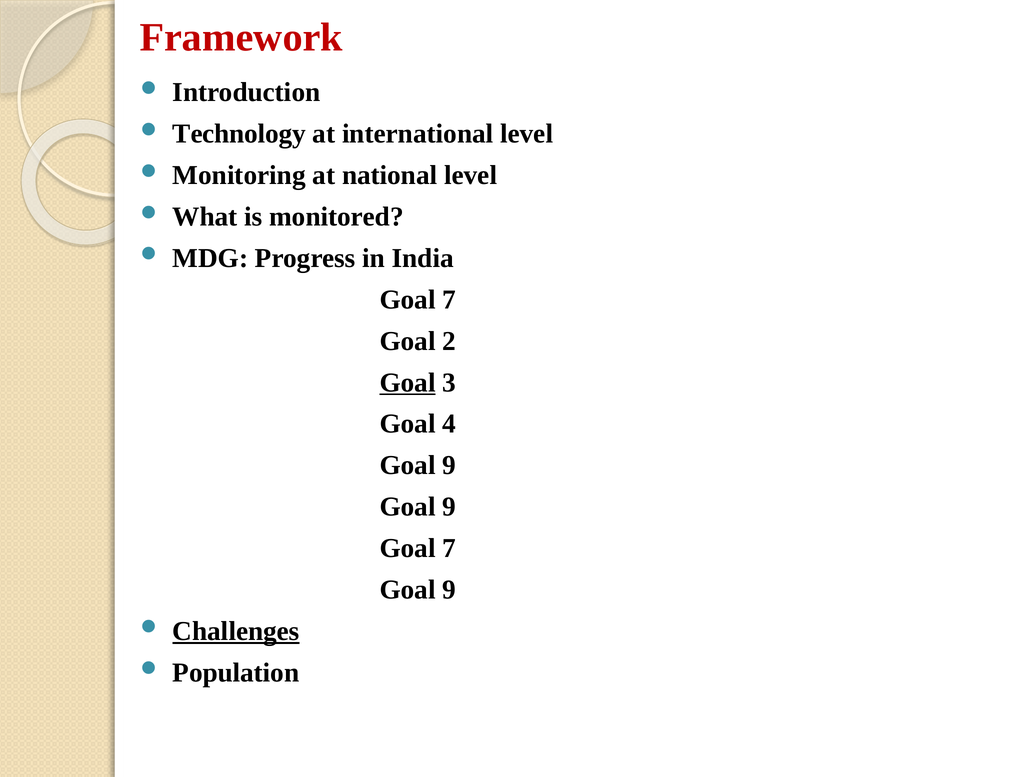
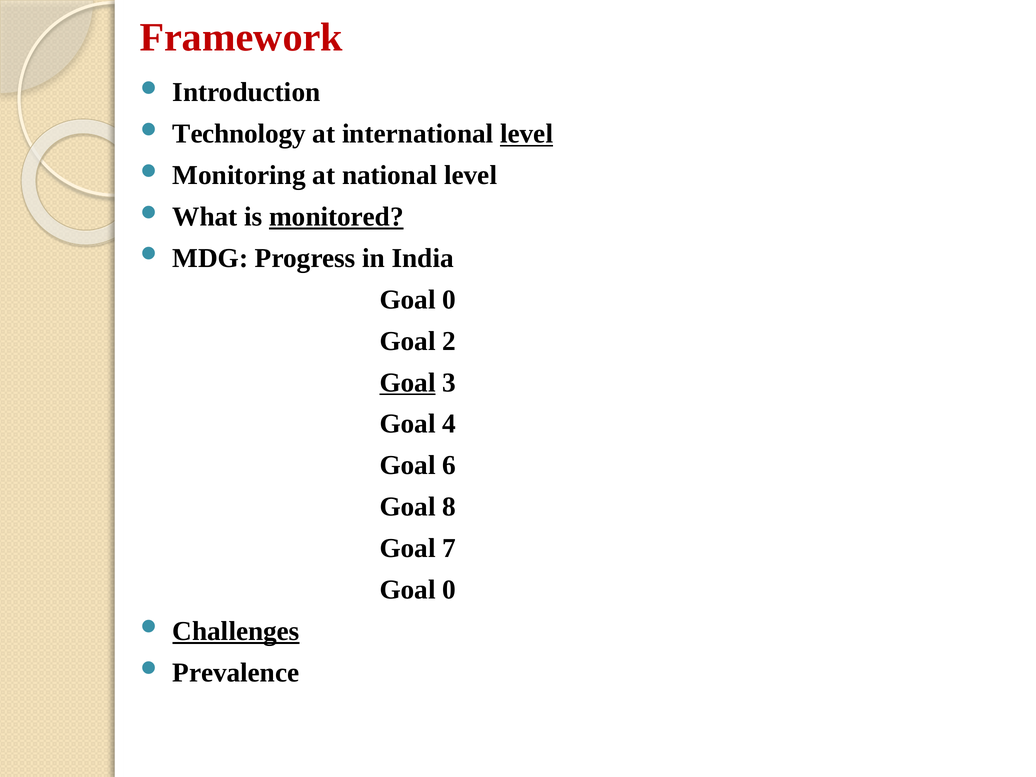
level underline: none -> present (527, 134)
monitored underline: none -> present (336, 217)
7: 7 -> 0 (449, 300)
9: 9 -> 6 (449, 465)
9: 9 -> 8 (449, 507)
9: 9 -> 0 (449, 590)
Population: Population -> Prevalence (236, 673)
